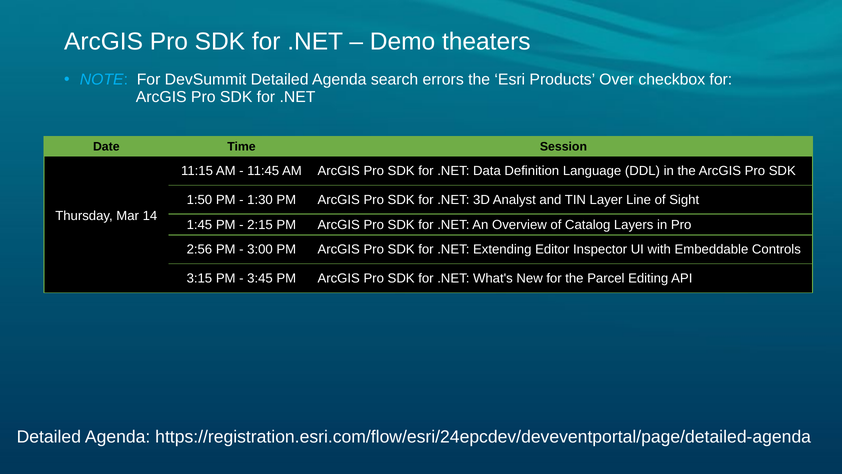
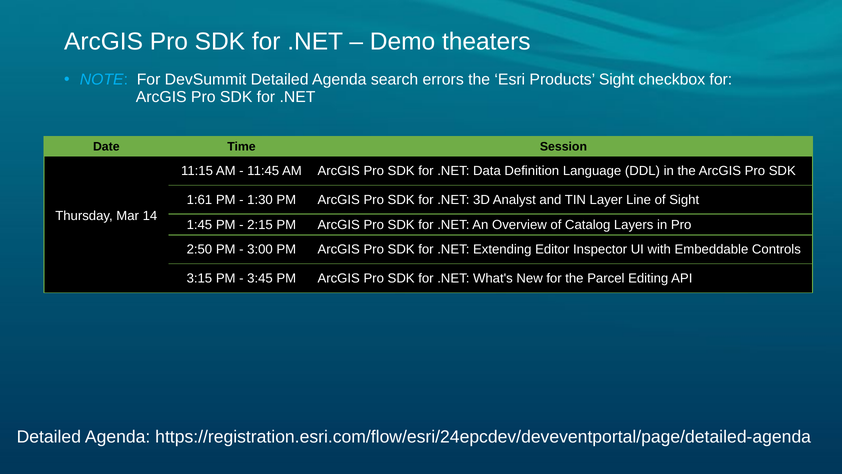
Products Over: Over -> Sight (617, 80)
1:50: 1:50 -> 1:61 (199, 200)
2:56: 2:56 -> 2:50 (199, 249)
